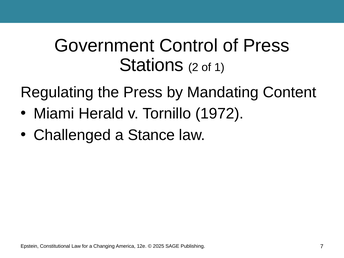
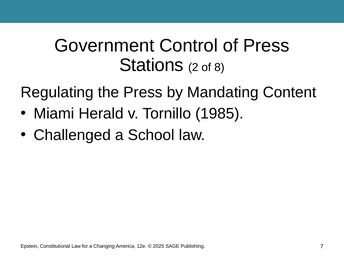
1: 1 -> 8 (219, 67)
1972: 1972 -> 1985 (220, 114)
Stance: Stance -> School (151, 135)
